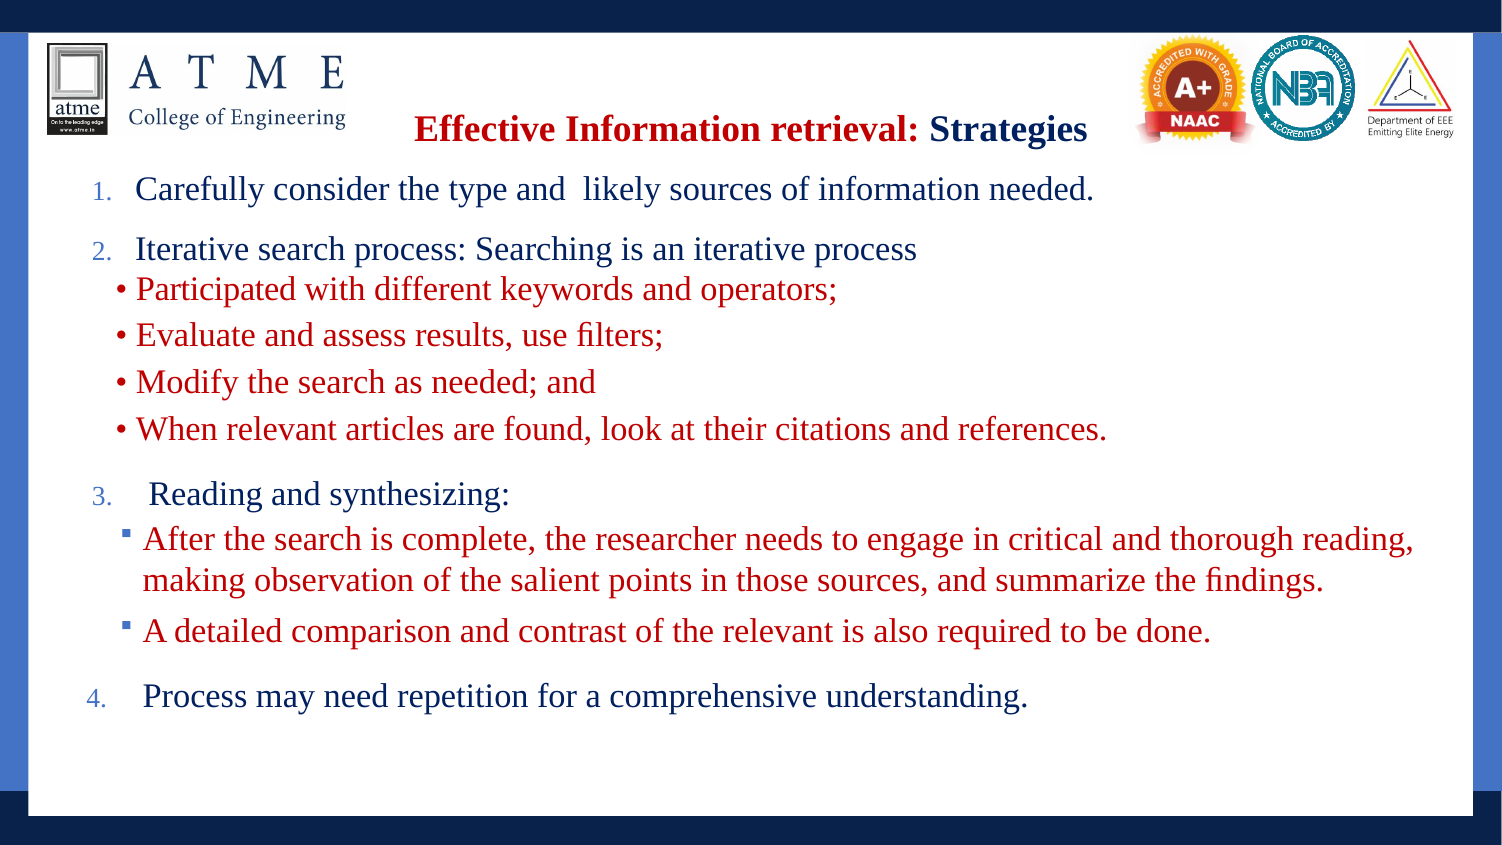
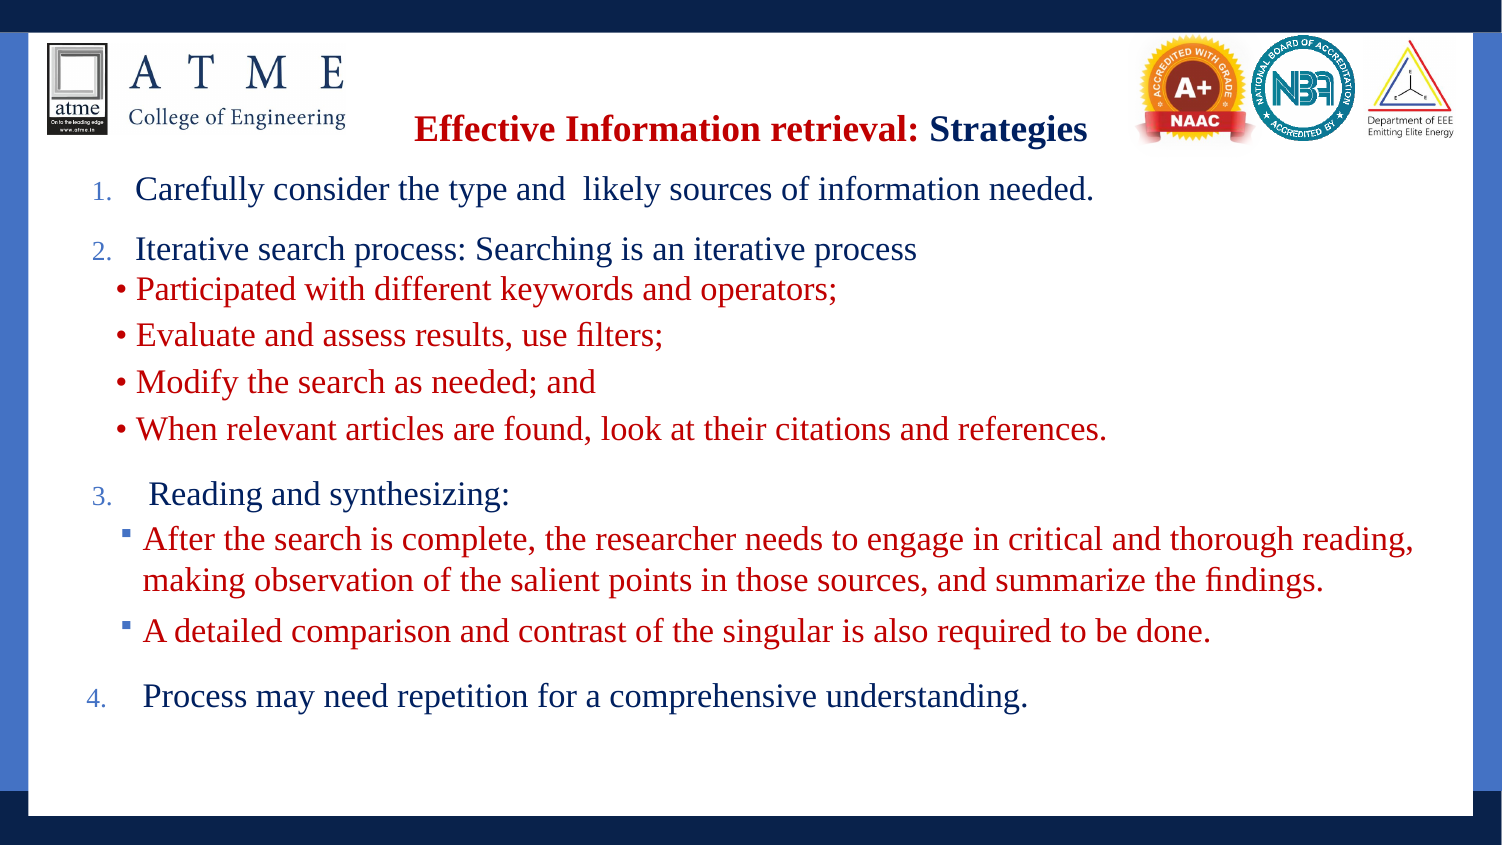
the relevant: relevant -> singular (778, 631)
